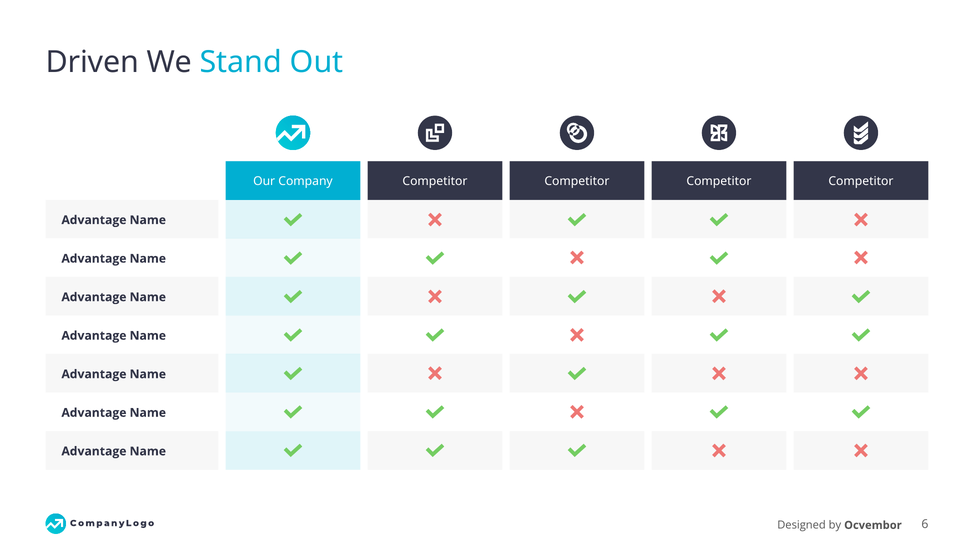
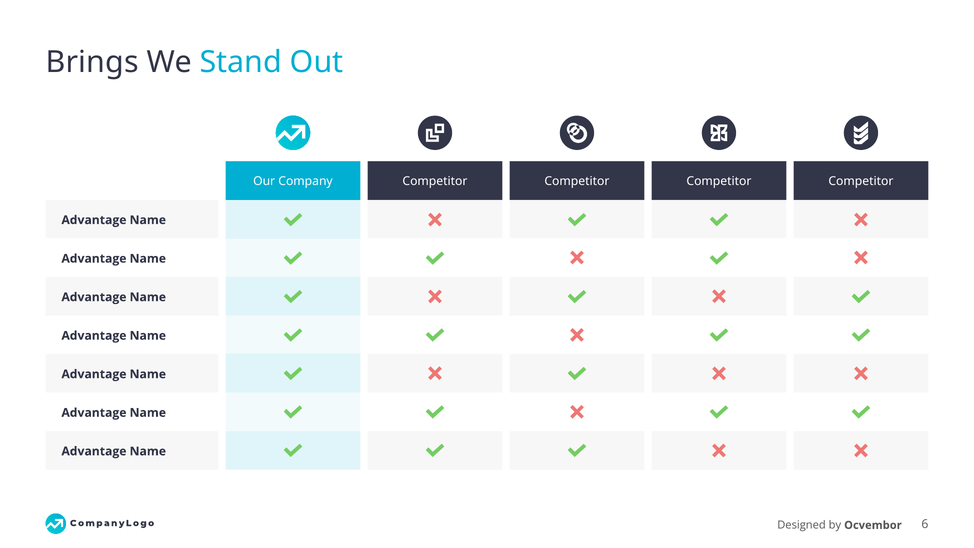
Driven: Driven -> Brings (92, 62)
